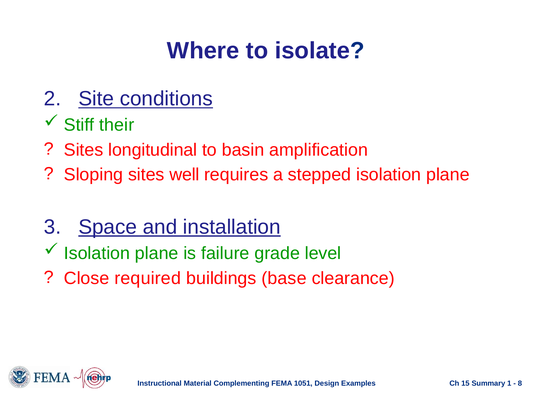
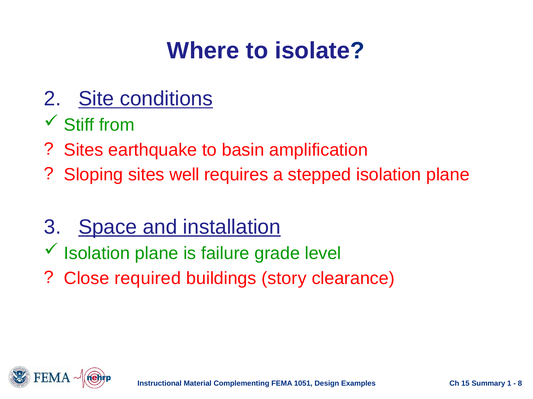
their: their -> from (117, 125)
longitudinal: longitudinal -> earthquake (153, 150)
base: base -> story (284, 279)
